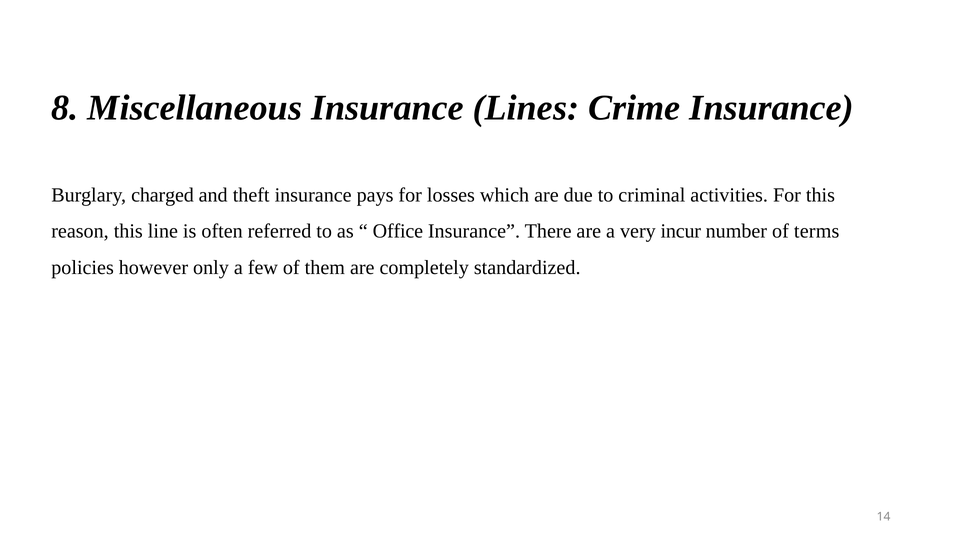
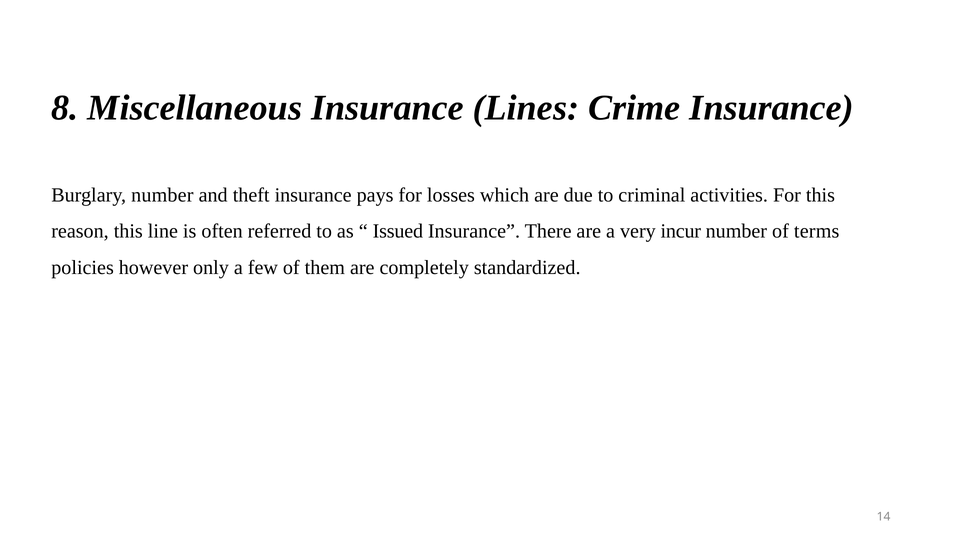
Burglary charged: charged -> number (162, 195)
Office: Office -> Issued (398, 231)
